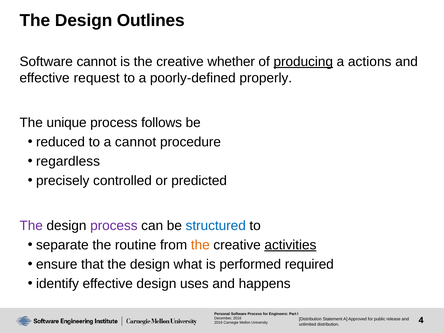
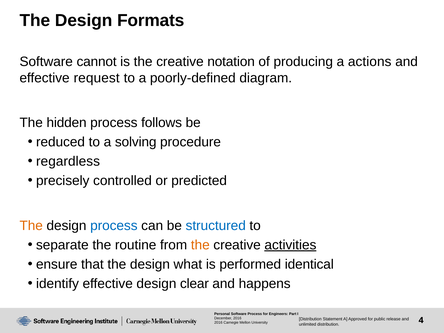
Outlines: Outlines -> Formats (151, 20)
whether: whether -> notation (231, 62)
producing underline: present -> none (303, 62)
properly: properly -> diagram (266, 78)
unique: unique -> hidden (67, 123)
a cannot: cannot -> solving (136, 142)
The colour: purple -> orange (31, 226)
process colour: purple -> blue (114, 226)
required: required -> identical (309, 264)
uses: uses -> clear (194, 284)
